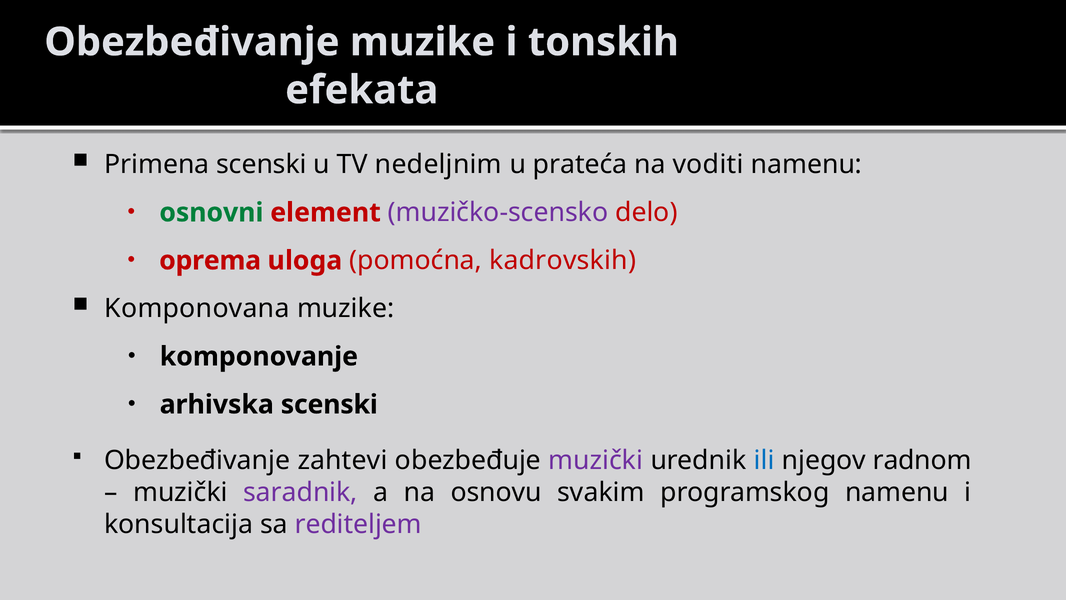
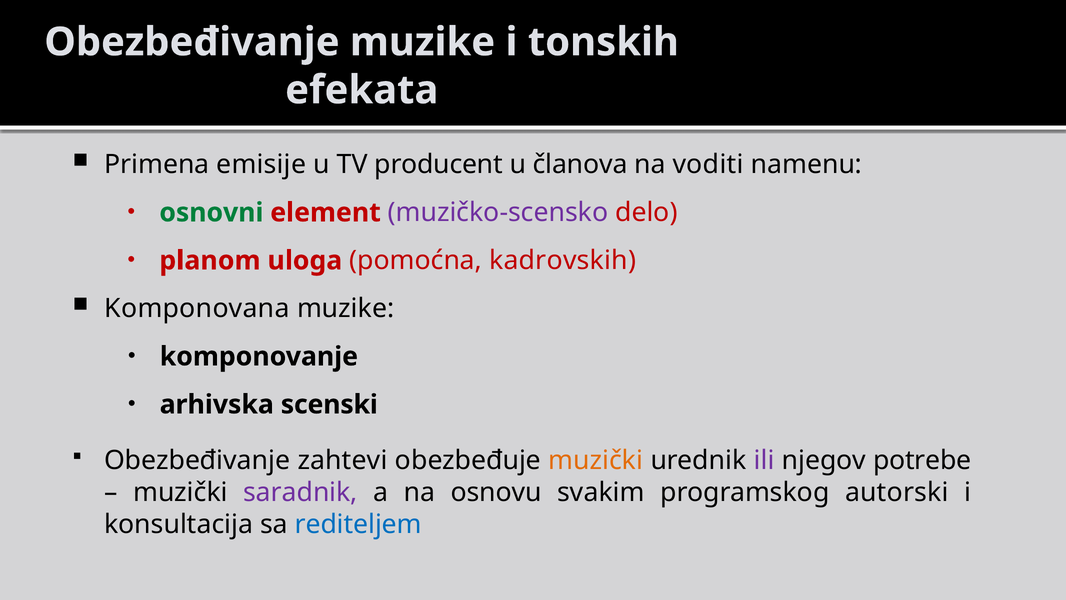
Primena scenski: scenski -> emisije (261, 164)
nedeljnim: nedeljnim -> producent (439, 164)
prateća: prateća -> članova (580, 164)
oprema: oprema -> planom (210, 260)
muzički colour: purple -> orange (596, 460)
ili colour: blue -> purple (764, 460)
radnom: radnom -> potrebe (922, 460)
programskog namenu: namenu -> autorski (897, 492)
rediteljem colour: purple -> blue (358, 524)
